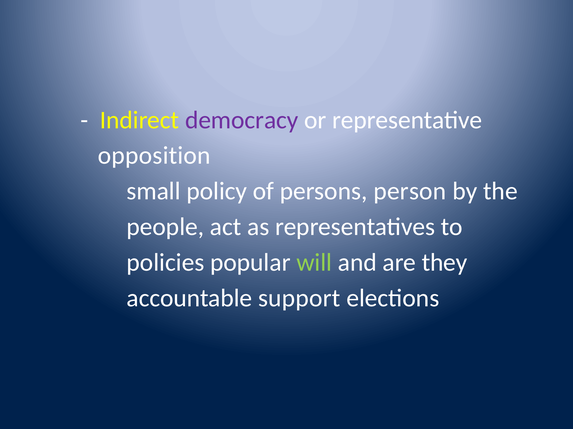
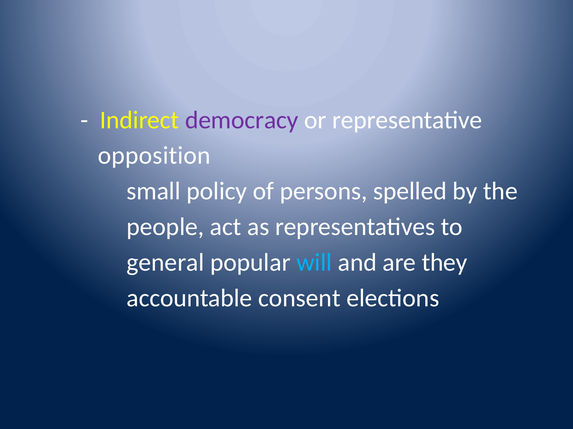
person: person -> spelled (410, 192)
policies: policies -> general (165, 263)
will colour: light green -> light blue (314, 263)
support: support -> consent (299, 299)
